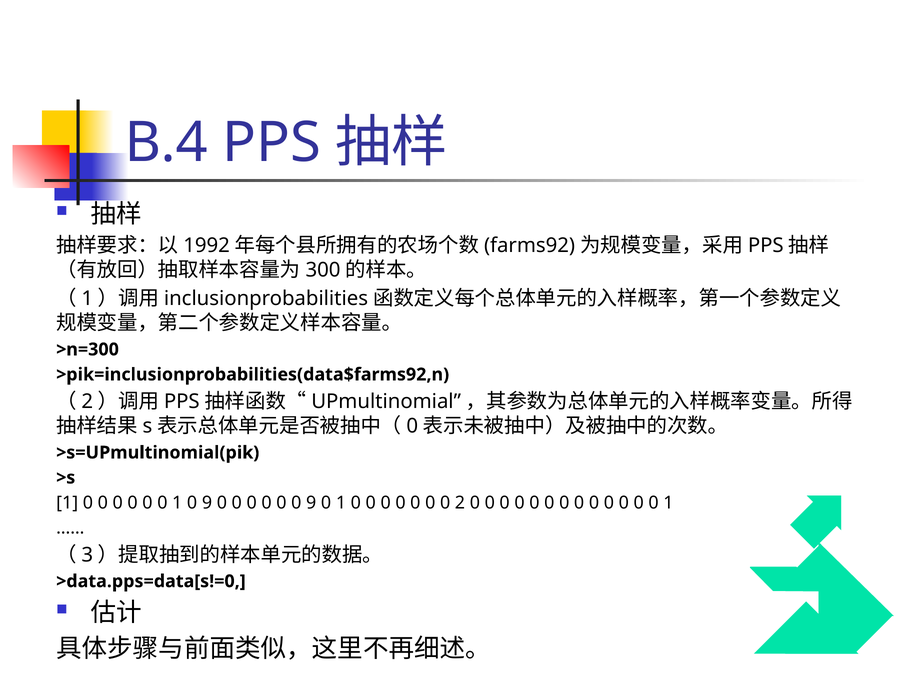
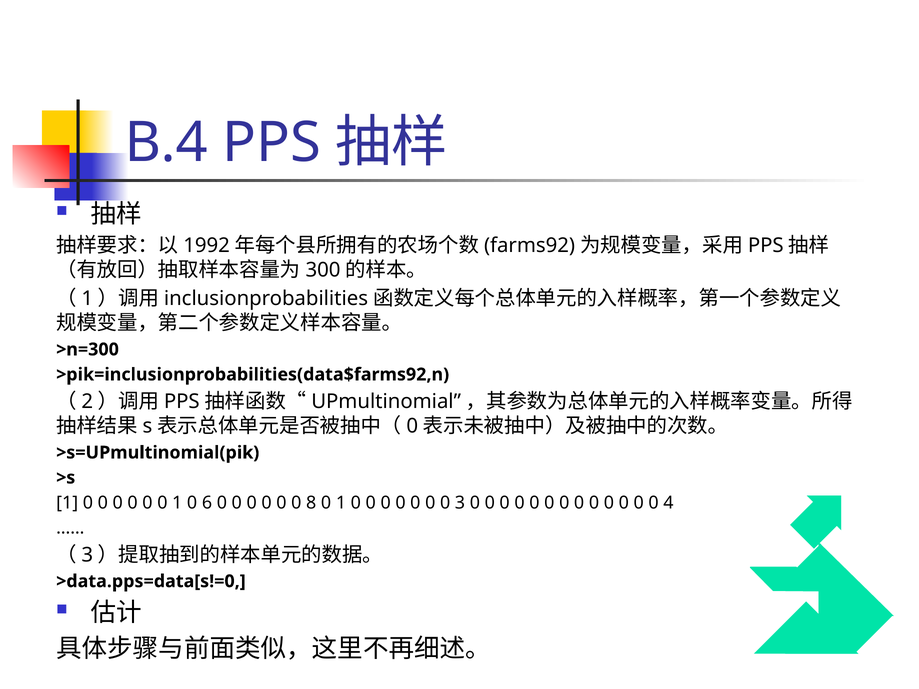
1 0 9: 9 -> 6 (207, 503)
0 0 9: 9 -> 8 (311, 503)
2: 2 -> 3 (460, 503)
1: 1 -> 4 (668, 503)
